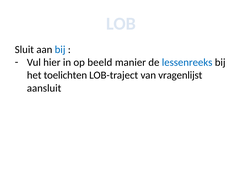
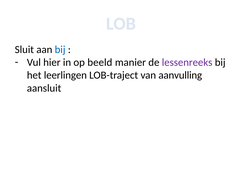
lessenreeks colour: blue -> purple (187, 63)
toelichten: toelichten -> leerlingen (65, 75)
vragenlijst: vragenlijst -> aanvulling (180, 75)
